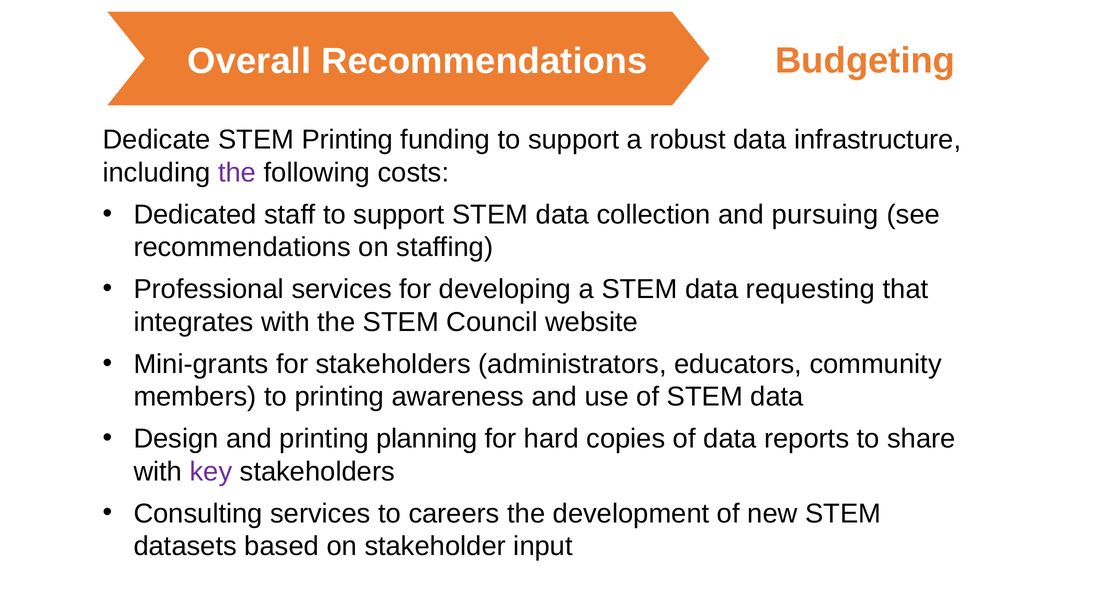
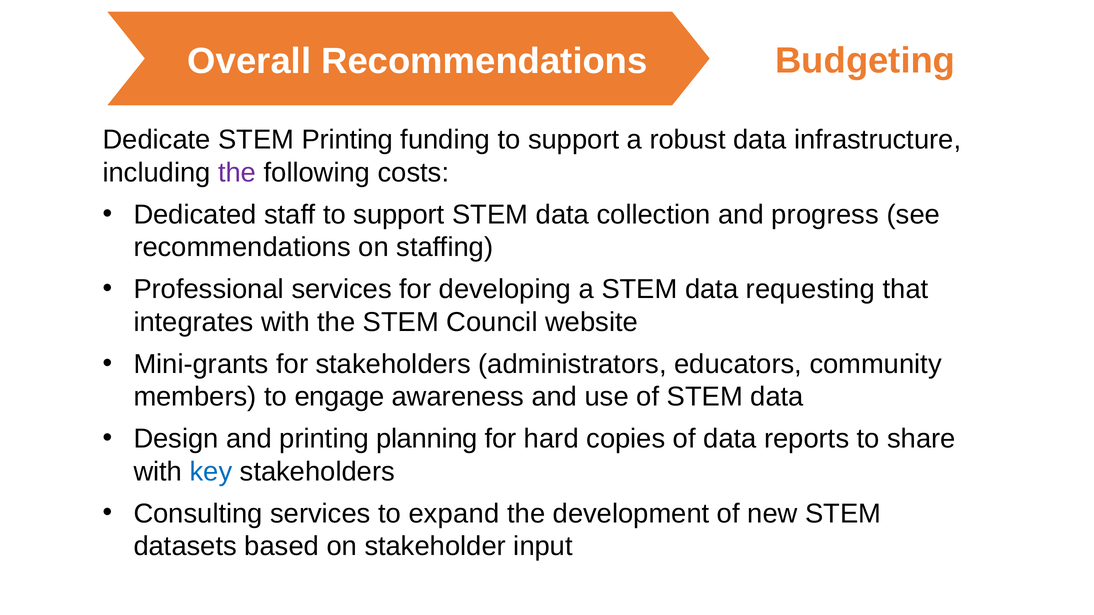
pursuing: pursuing -> progress (825, 215)
to printing: printing -> engage (339, 397)
key colour: purple -> blue (211, 472)
careers: careers -> expand (454, 514)
